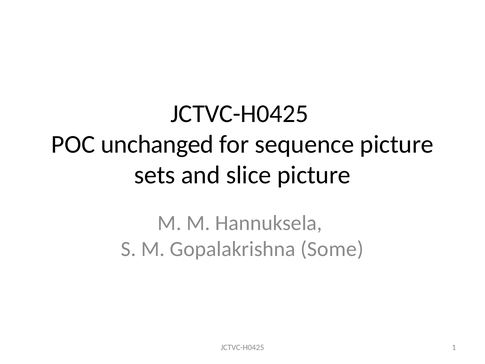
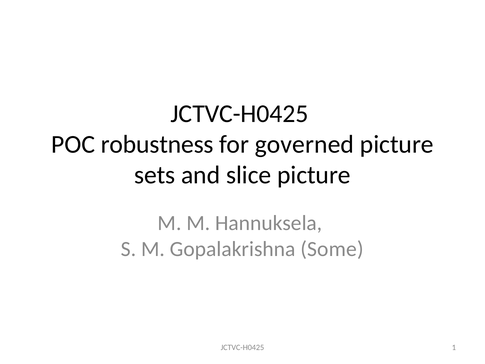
unchanged: unchanged -> robustness (157, 144)
sequence: sequence -> governed (304, 144)
